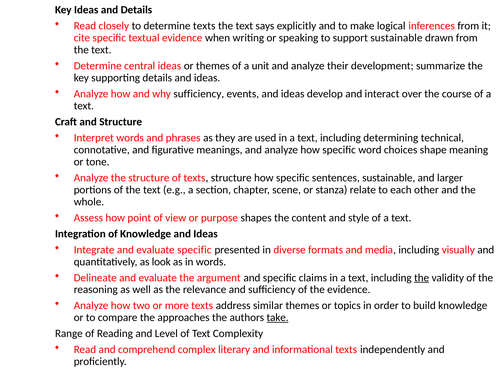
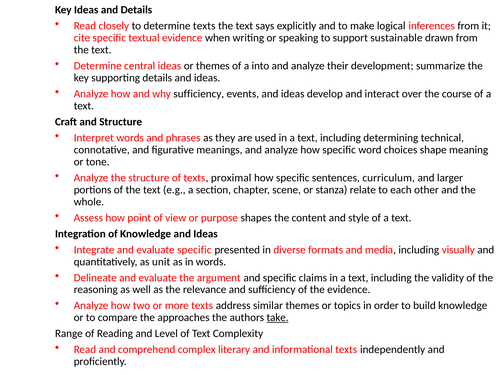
unit: unit -> into (260, 66)
texts structure: structure -> proximal (231, 178)
sentences sustainable: sustainable -> curriculum (389, 178)
look: look -> unit (161, 262)
the underline: present -> none (422, 278)
